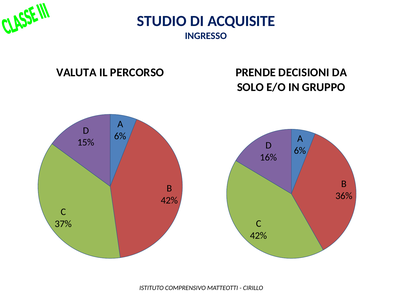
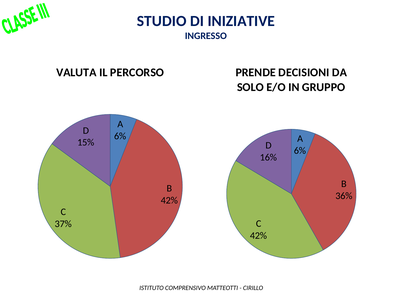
ACQUISITE: ACQUISITE -> INIZIATIVE (241, 21)
